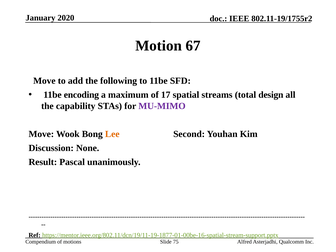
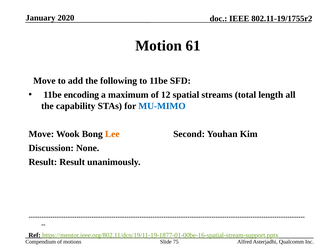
67: 67 -> 61 (193, 46)
17: 17 -> 12 (166, 95)
design: design -> length (271, 95)
MU-MIMO colour: purple -> blue (162, 106)
Result Pascal: Pascal -> Result (72, 162)
